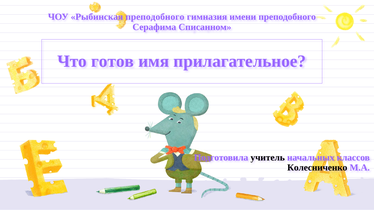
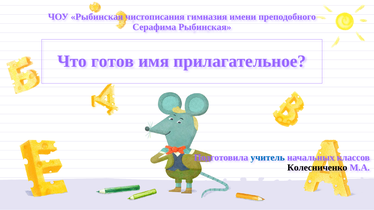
Рыбинская преподобного: преподобного -> чистописания (155, 17)
Серафима Списанном: Списанном -> Рыбинская (205, 27)
учитель colour: black -> blue (268, 158)
